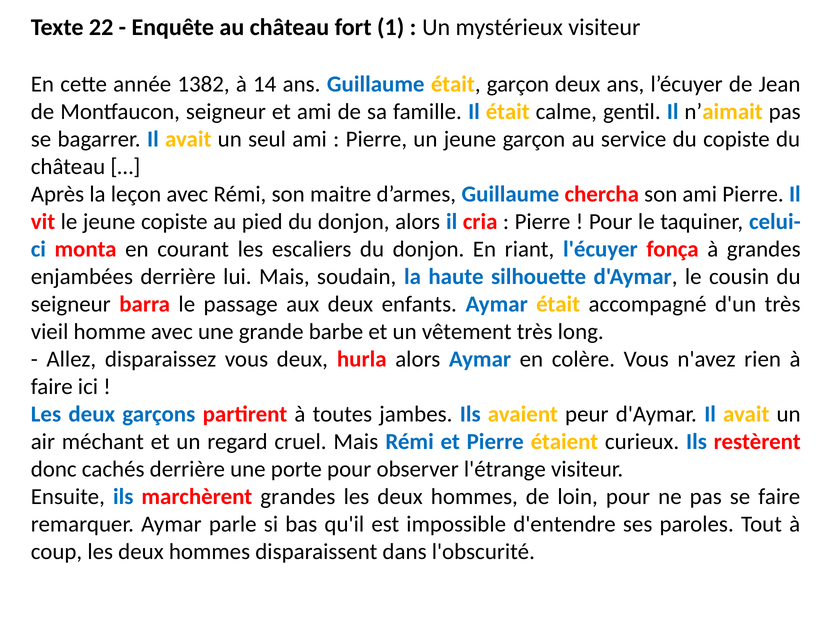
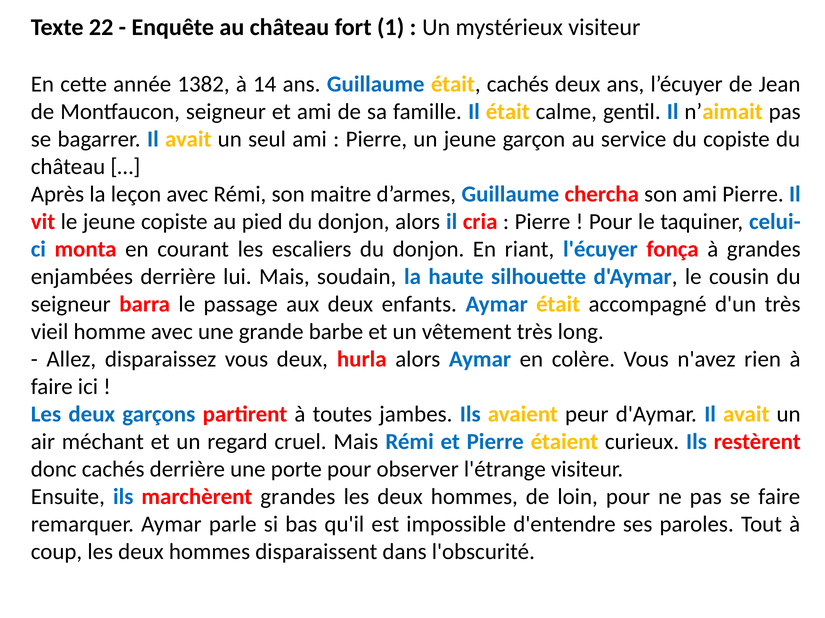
était garçon: garçon -> cachés (518, 84)
